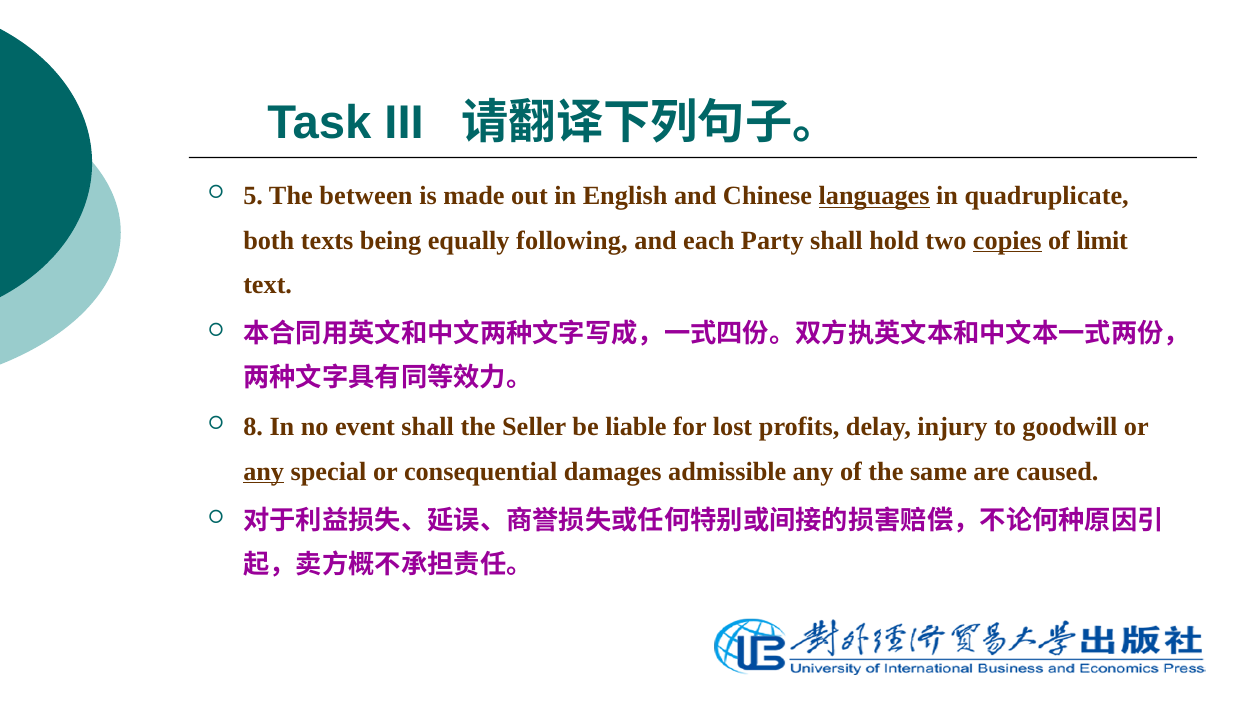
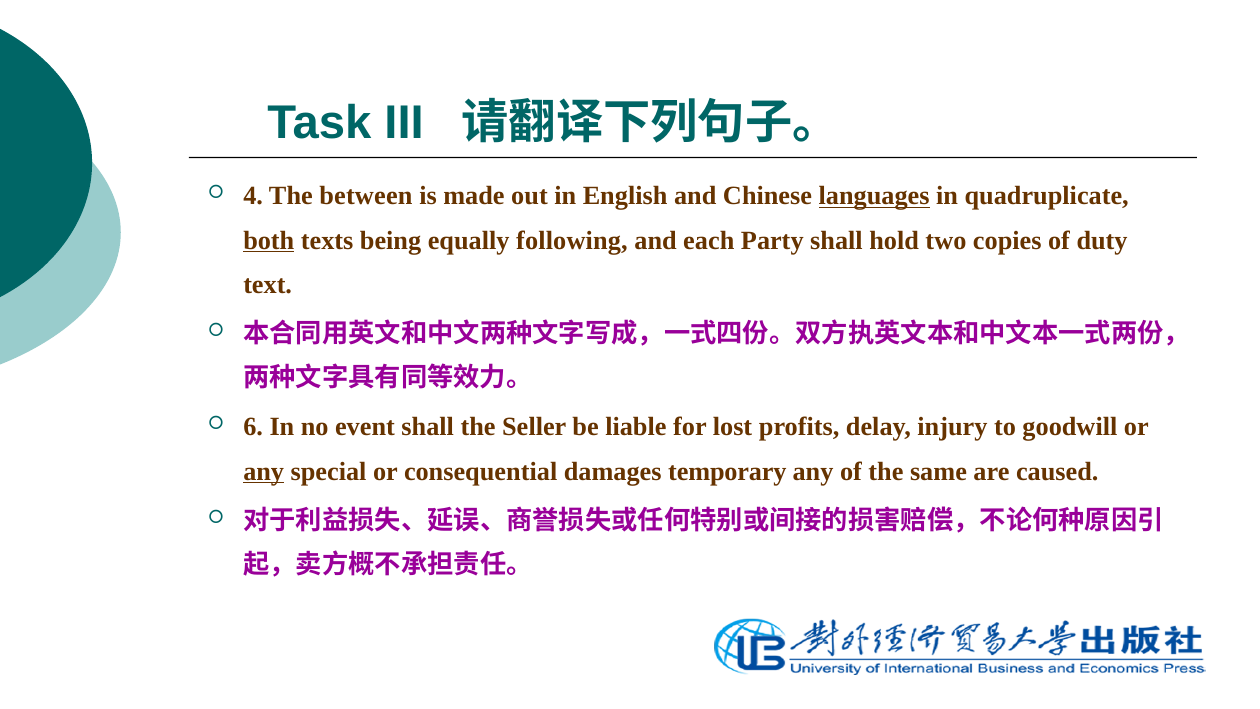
5: 5 -> 4 (253, 196)
both underline: none -> present (269, 240)
copies underline: present -> none (1007, 240)
limit: limit -> duty (1102, 240)
8: 8 -> 6 (253, 427)
admissible: admissible -> temporary (727, 471)
